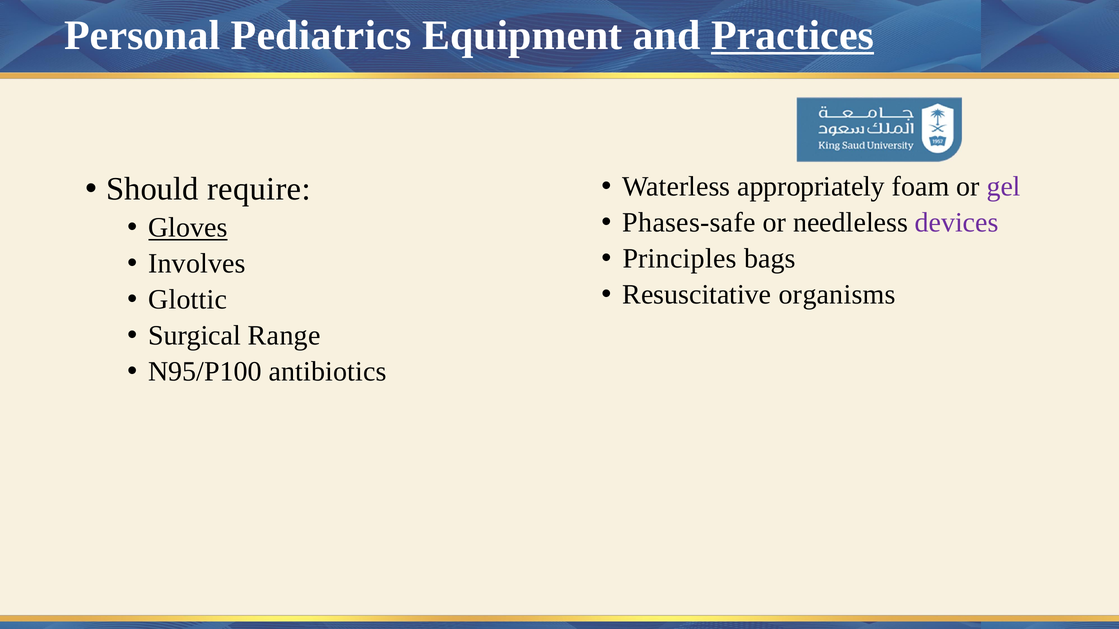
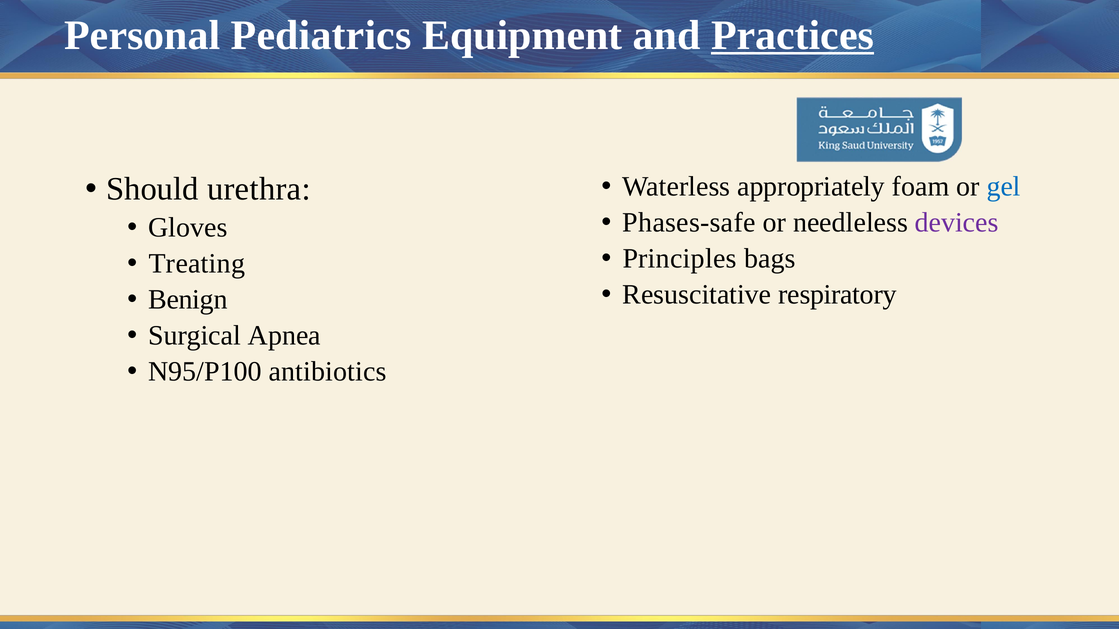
gel colour: purple -> blue (1004, 187)
require: require -> urethra (259, 189)
Gloves underline: present -> none (188, 228)
Involves: Involves -> Treating (197, 264)
organisms: organisms -> respiratory (838, 295)
Glottic: Glottic -> Benign (188, 300)
Range: Range -> Apnea (284, 336)
